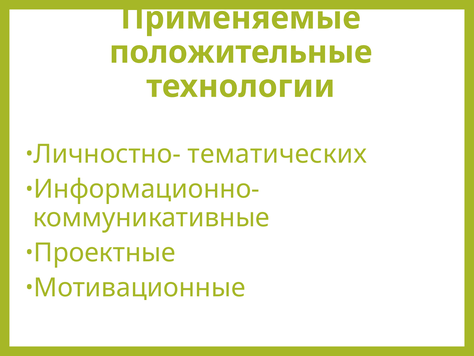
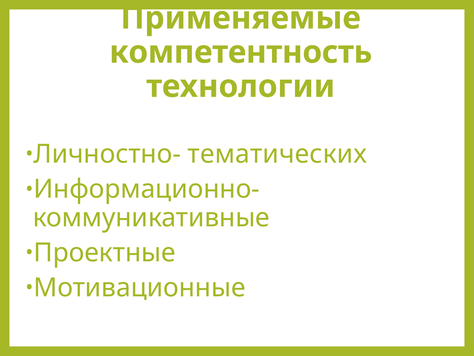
положительные: положительные -> компетентность (241, 52)
